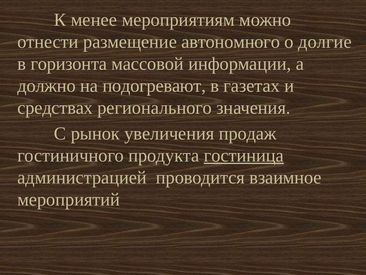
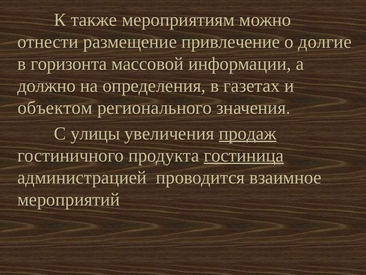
менее: менее -> также (94, 20)
автономного: автономного -> привлечение (231, 42)
подогревают: подогревают -> определения (154, 86)
средствах: средствах -> объектом (55, 108)
рынок: рынок -> улицы (95, 133)
продаж underline: none -> present (248, 133)
